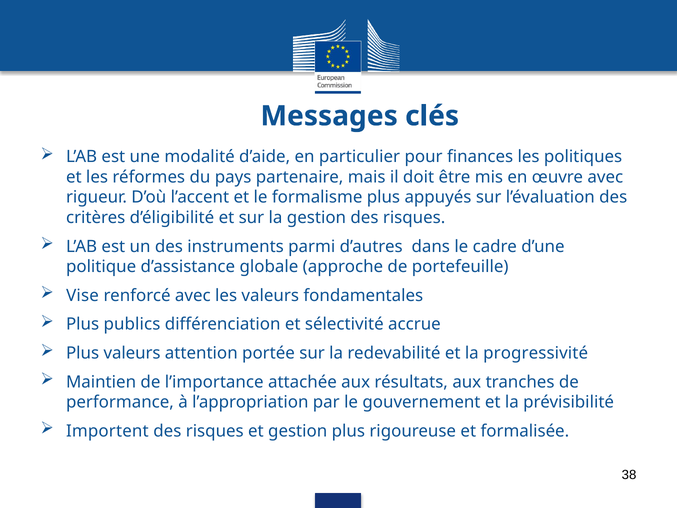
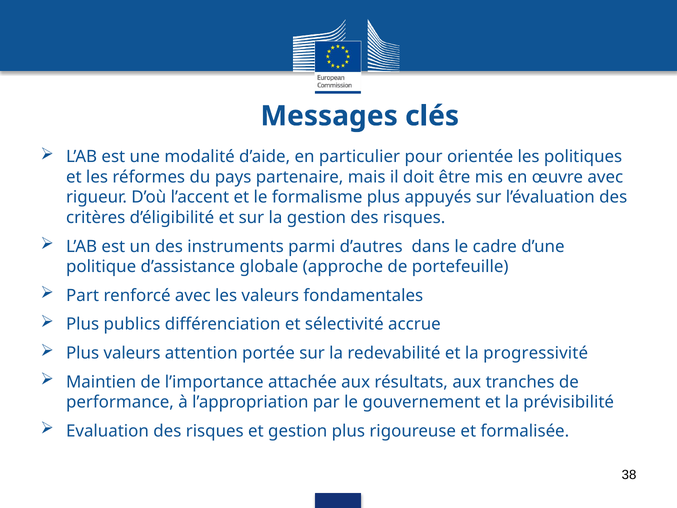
finances: finances -> orientée (480, 157)
Vise: Vise -> Part (83, 295)
Importent: Importent -> Evaluation (107, 431)
